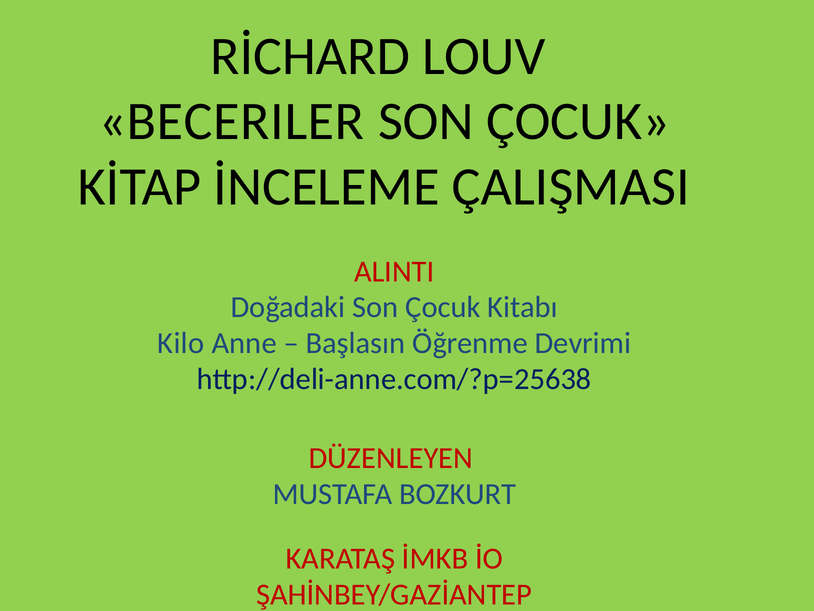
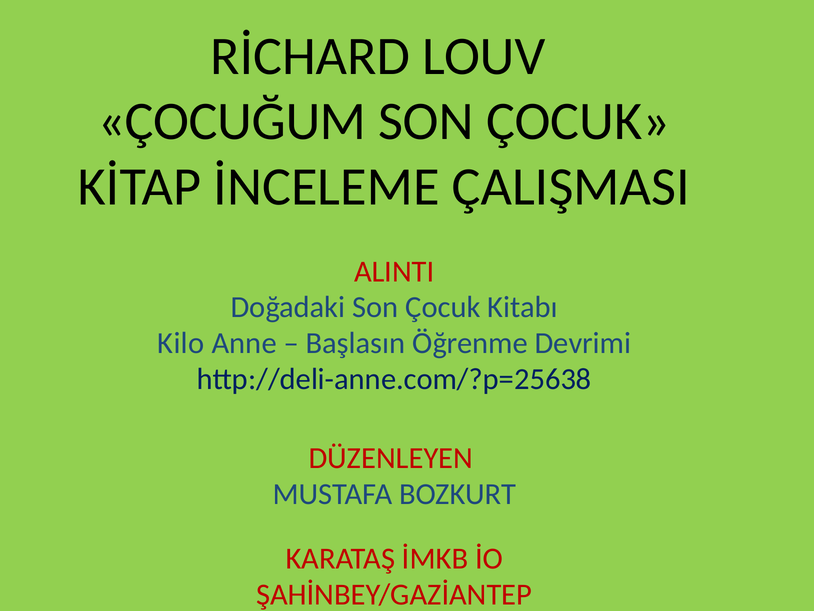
BECERILER: BECERILER -> ÇOCUĞUM (232, 121)
